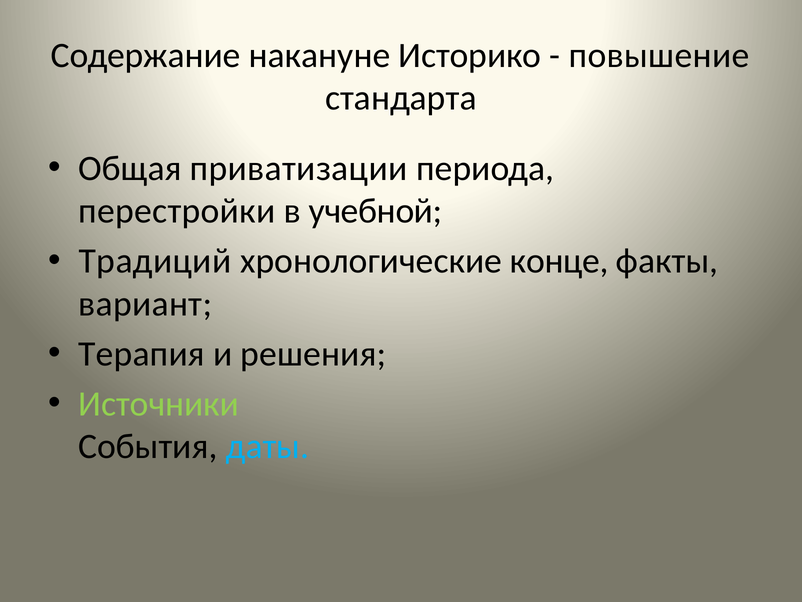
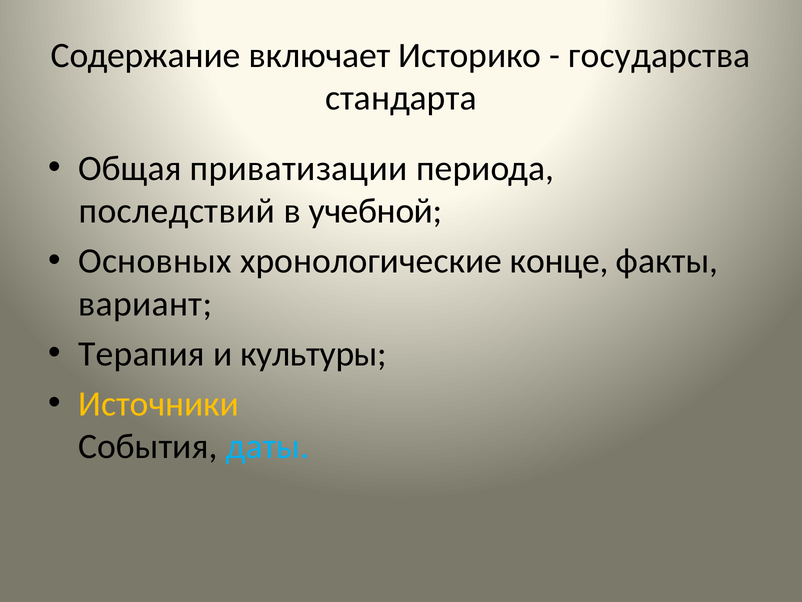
накануне: накануне -> включает (320, 55)
повышение: повышение -> государства (659, 55)
перестройки: перестройки -> последствий (177, 211)
Традиций: Традиций -> Основных (155, 261)
решения: решения -> культуры (314, 354)
Источники colour: light green -> yellow (159, 404)
